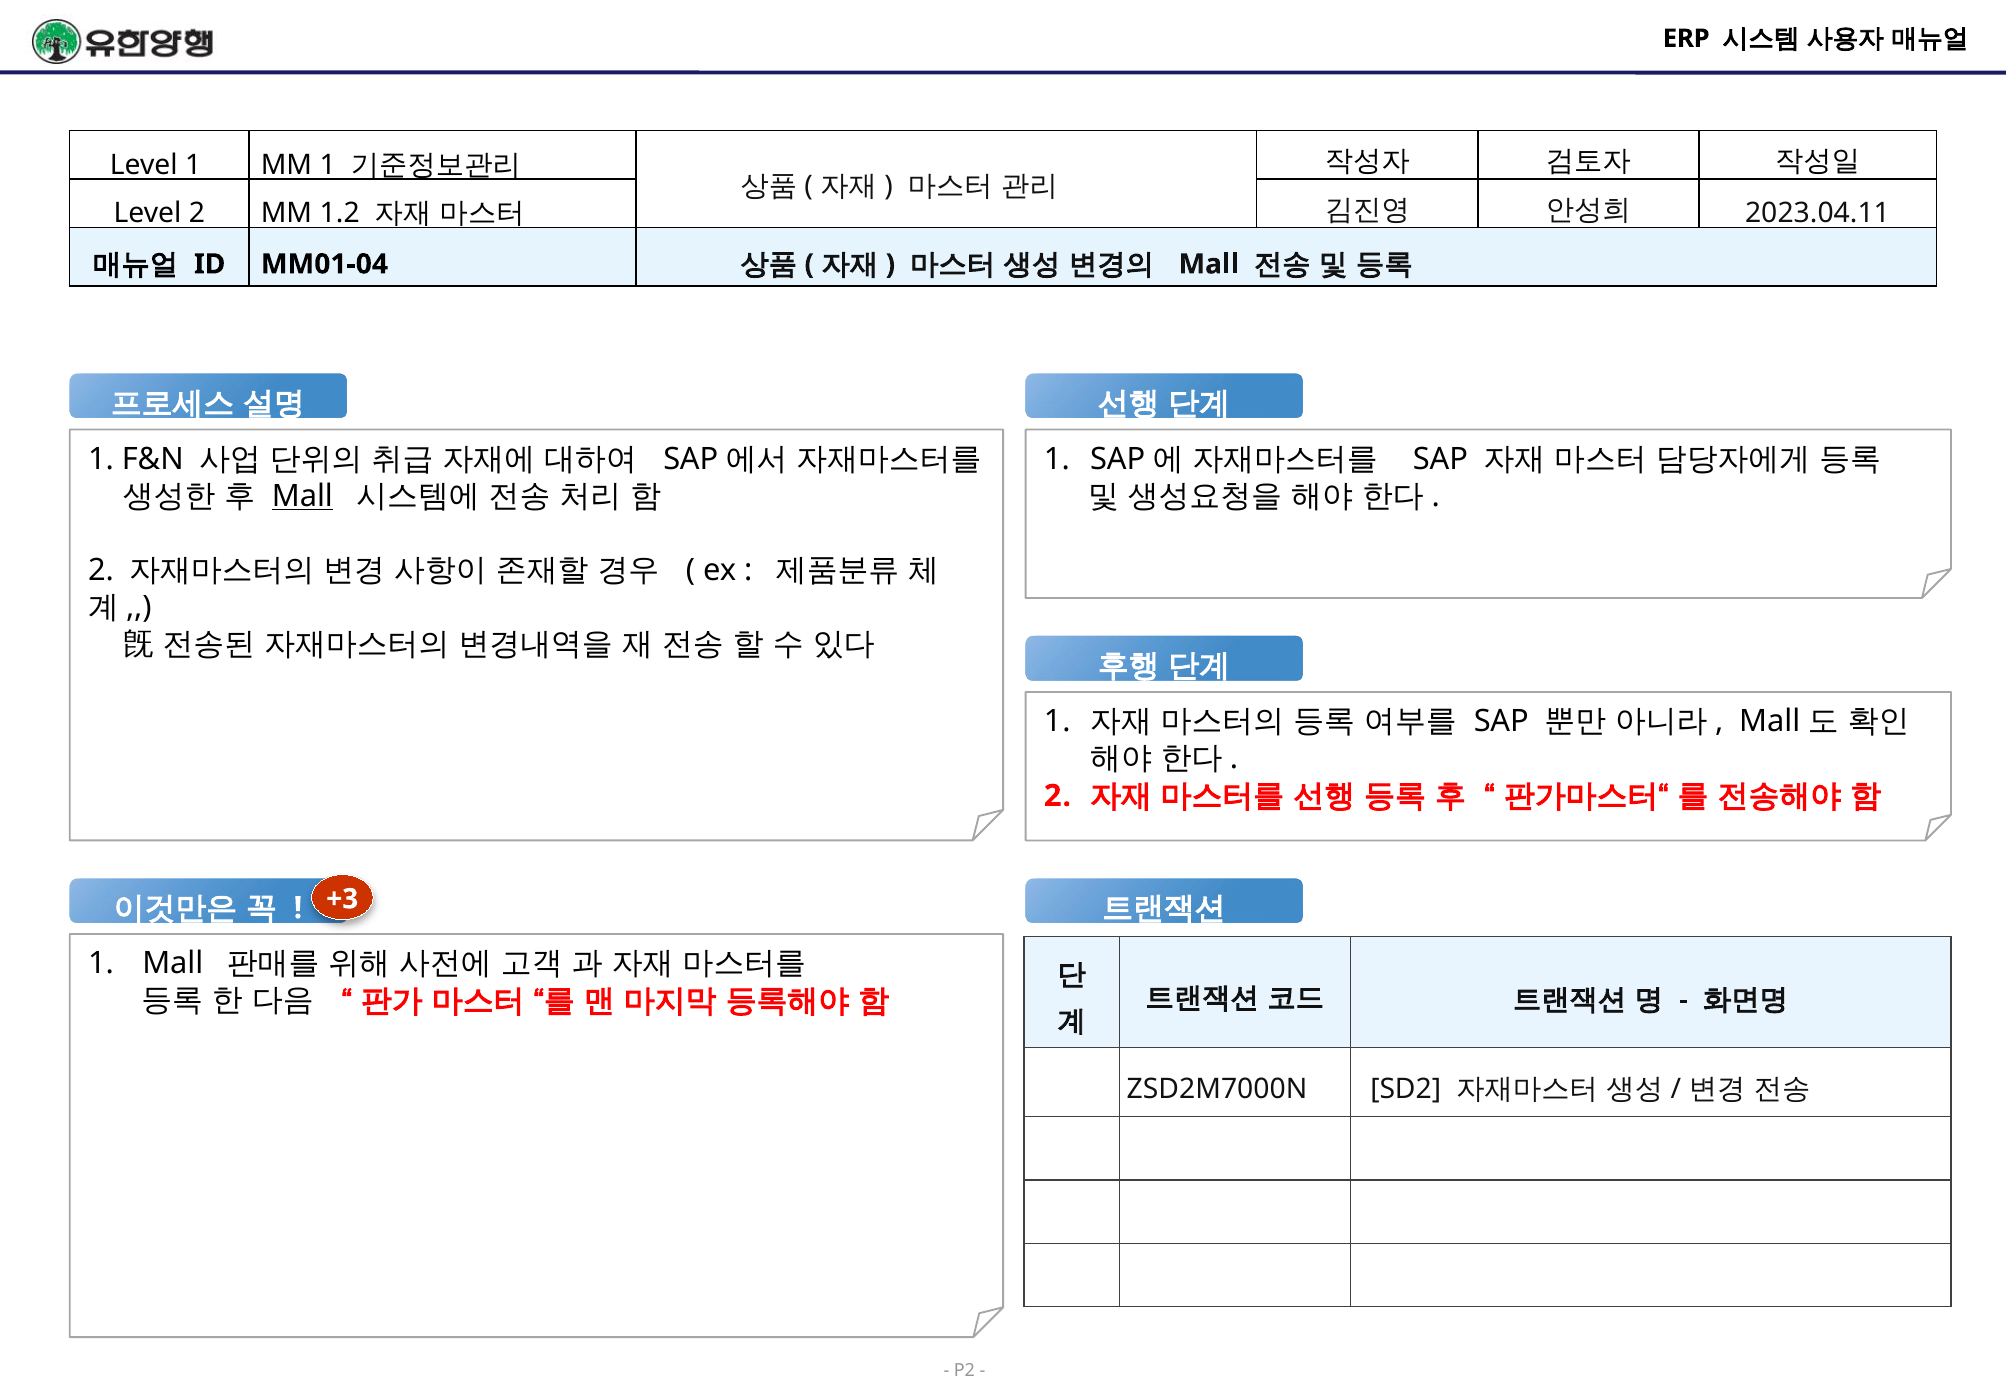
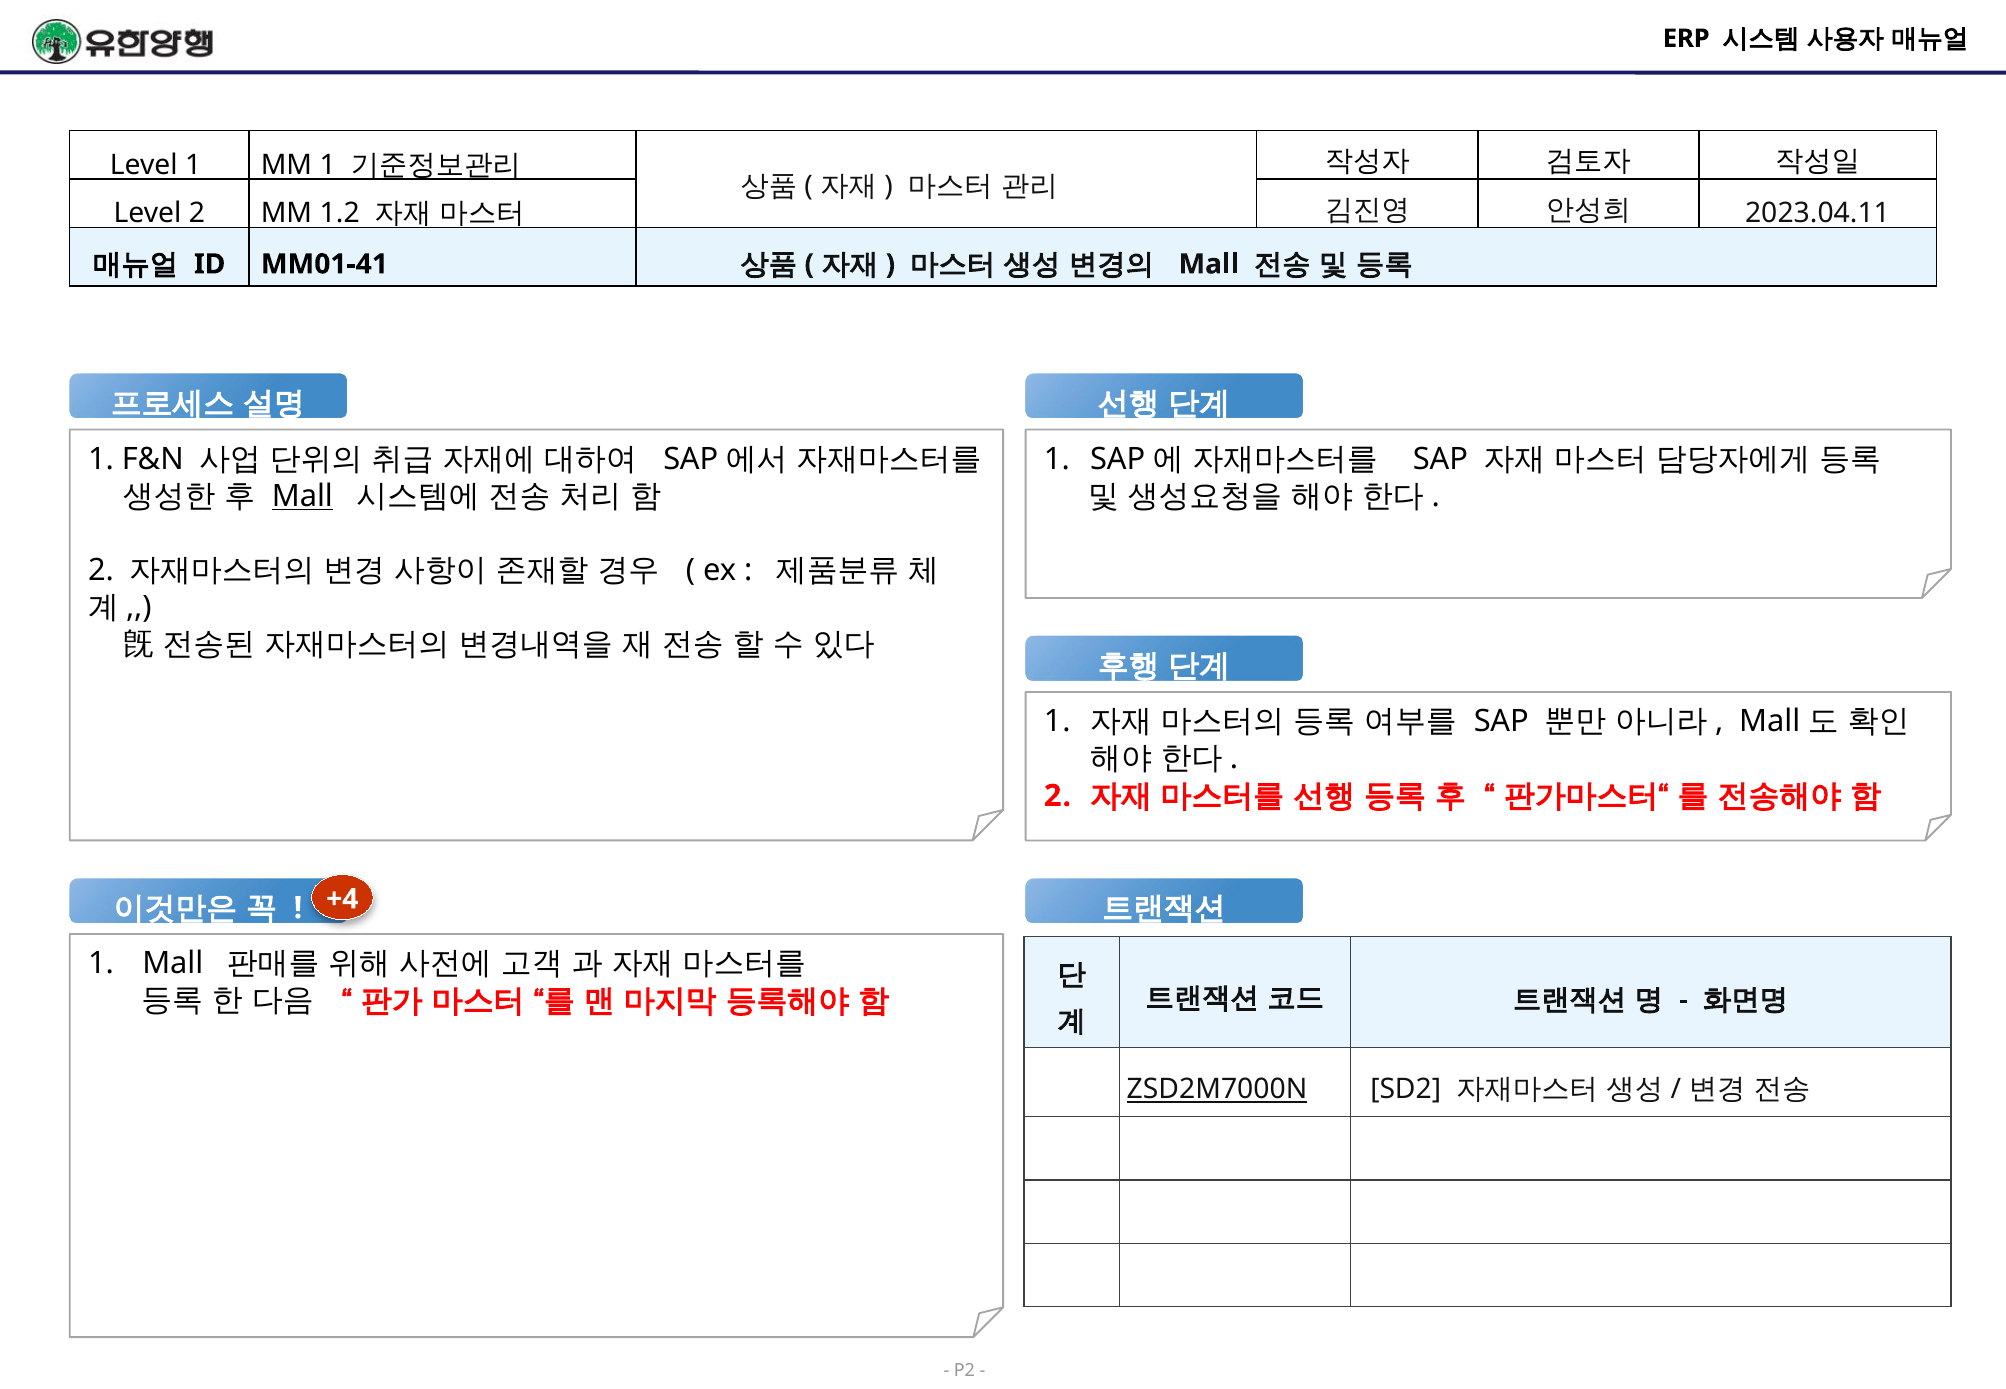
MM01-04: MM01-04 -> MM01-41 (324, 264)
+3: +3 -> +4 (342, 899)
ZSD2M7000N underline: none -> present (1217, 1090)
